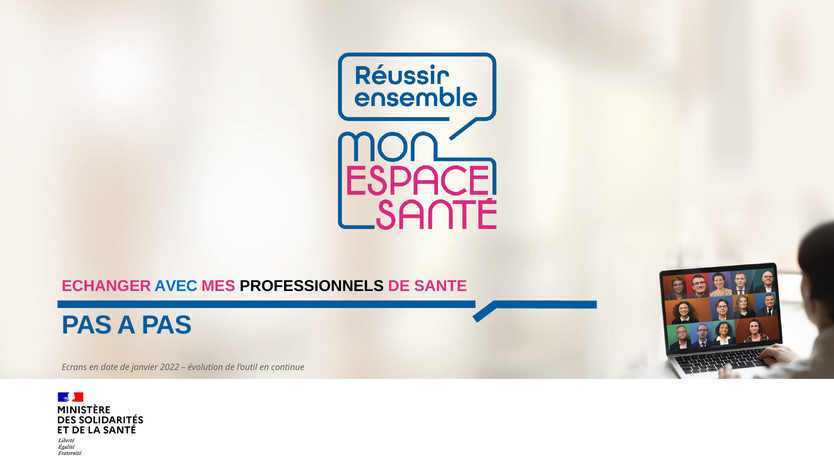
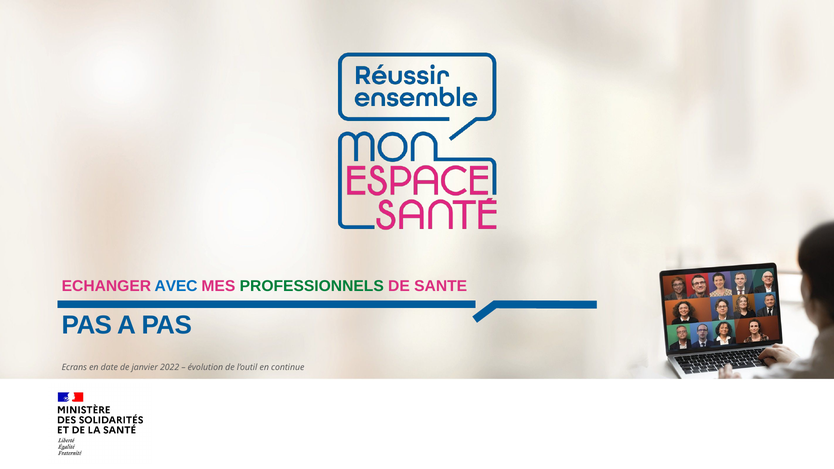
PROFESSIONNELS colour: black -> green (312, 286)
